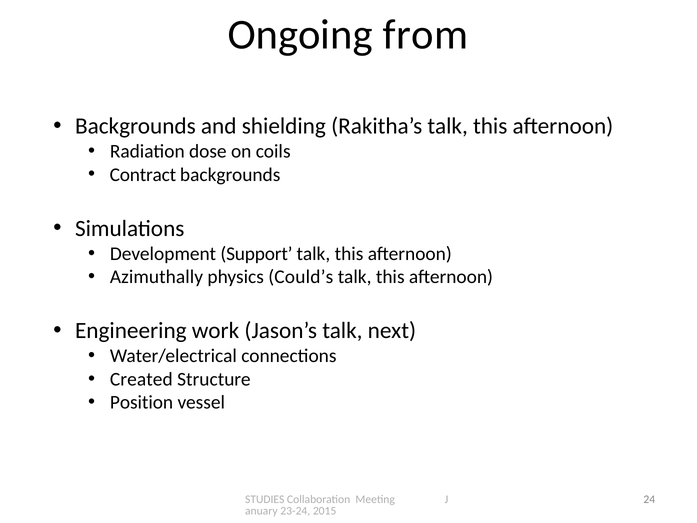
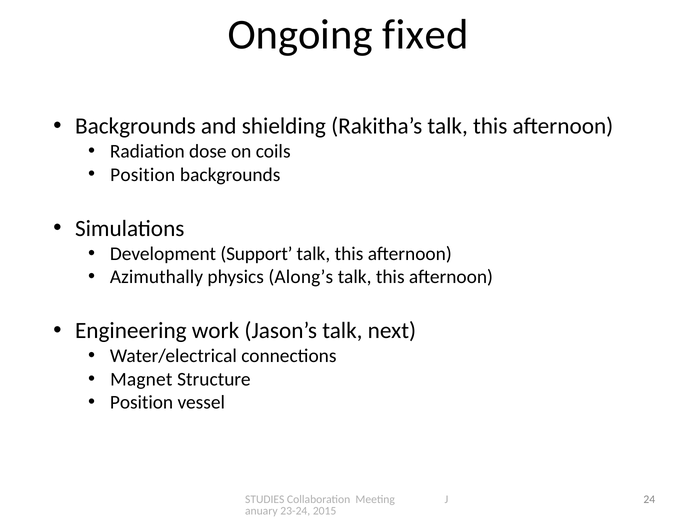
from: from -> fixed (425, 35)
Contract: Contract -> Position (143, 175)
Could’s: Could’s -> Along’s (301, 277)
Created: Created -> Magnet (141, 379)
